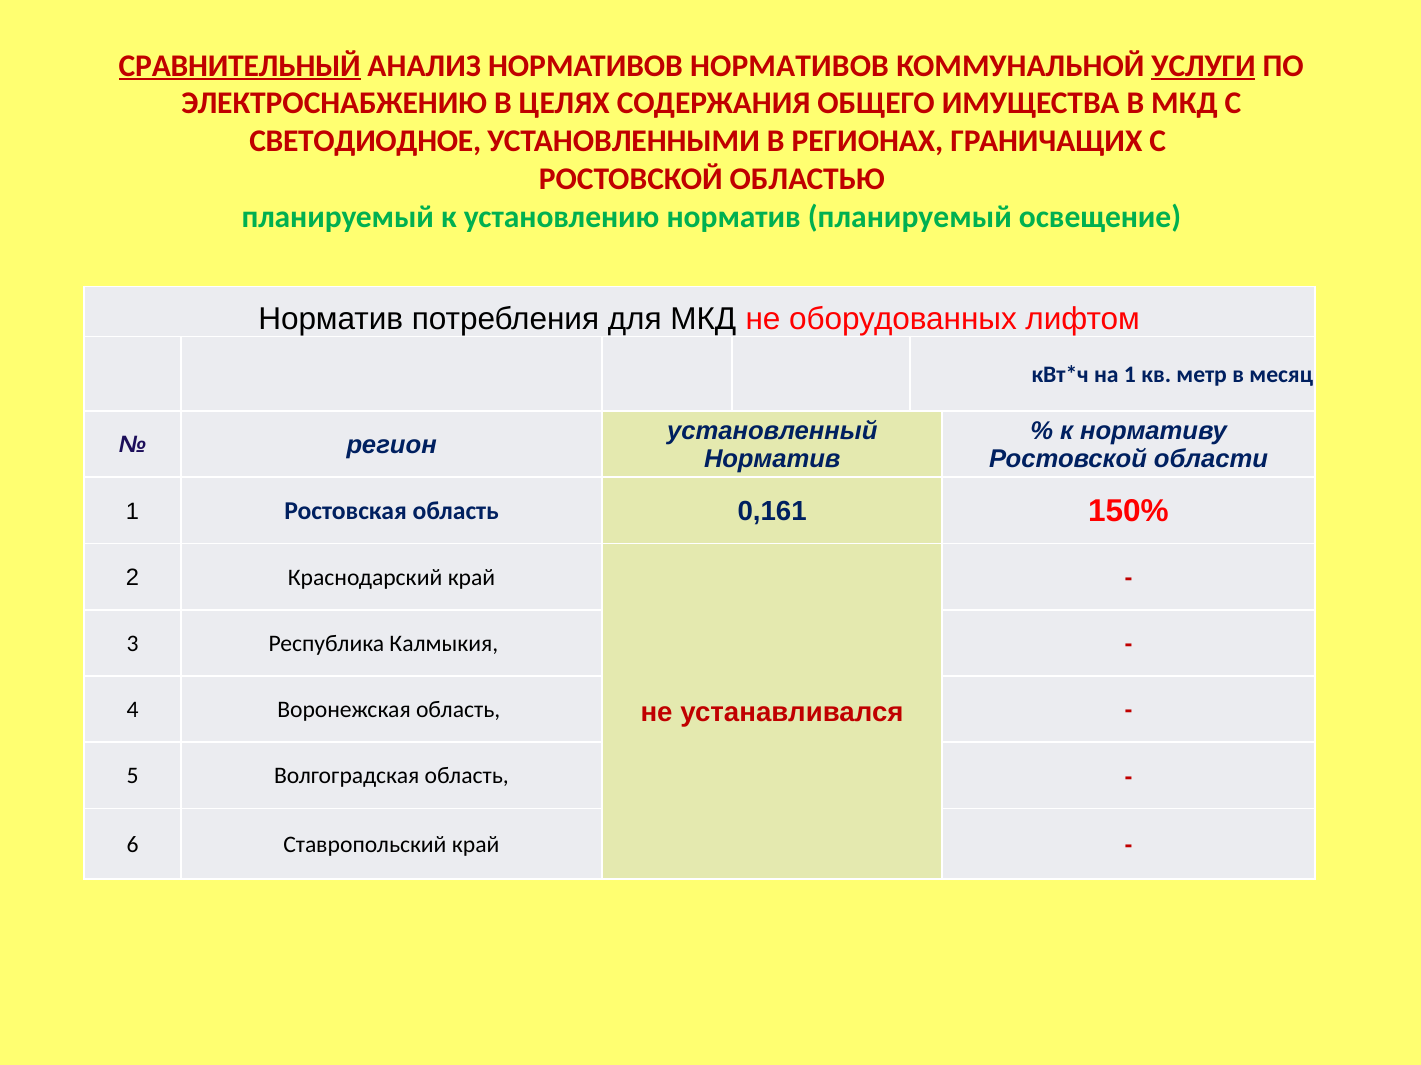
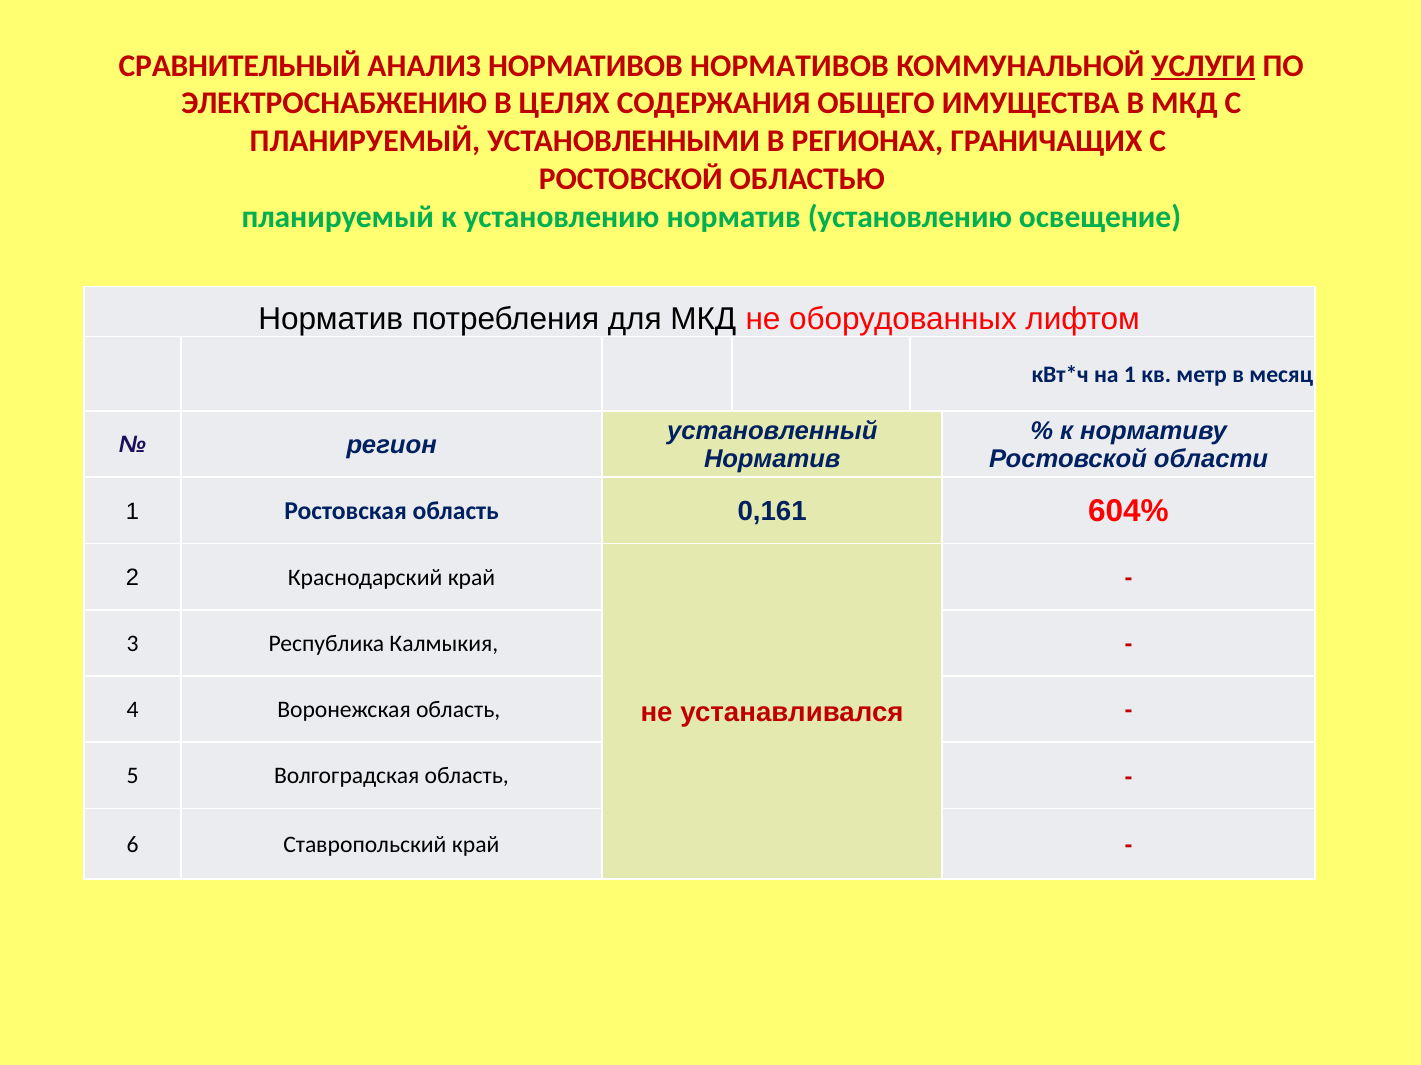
СРАВНИТЕЛЬНЫЙ underline: present -> none (240, 66)
СВЕТОДИОДНОЕ: СВЕТОДИОДНОЕ -> ПЛАНИРУЕМЫЙ (365, 141)
норматив планируемый: планируемый -> установлению (910, 217)
150%: 150% -> 604% (1128, 512)
